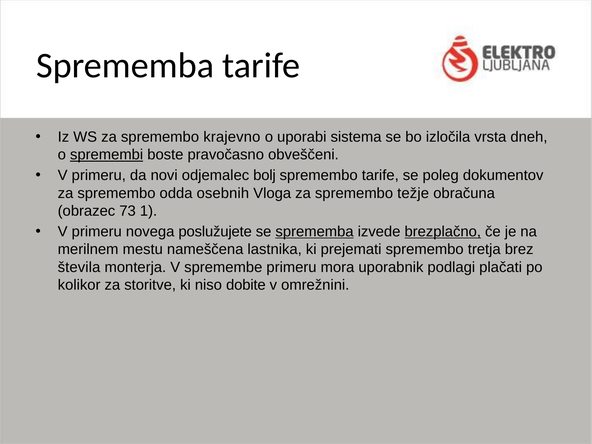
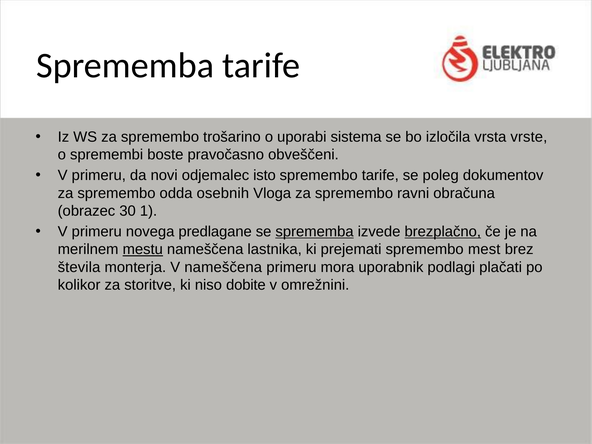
krajevno: krajevno -> trošarino (232, 137)
dneh: dneh -> vrste (529, 137)
spremembi underline: present -> none (107, 155)
bolj: bolj -> isto (264, 175)
težje: težje -> ravni (413, 193)
73: 73 -> 30 (128, 211)
poslužujete: poslužujete -> predlagane (215, 232)
mestu underline: none -> present (143, 249)
tretja: tretja -> mest (484, 249)
V spremembe: spremembe -> nameščena (223, 267)
